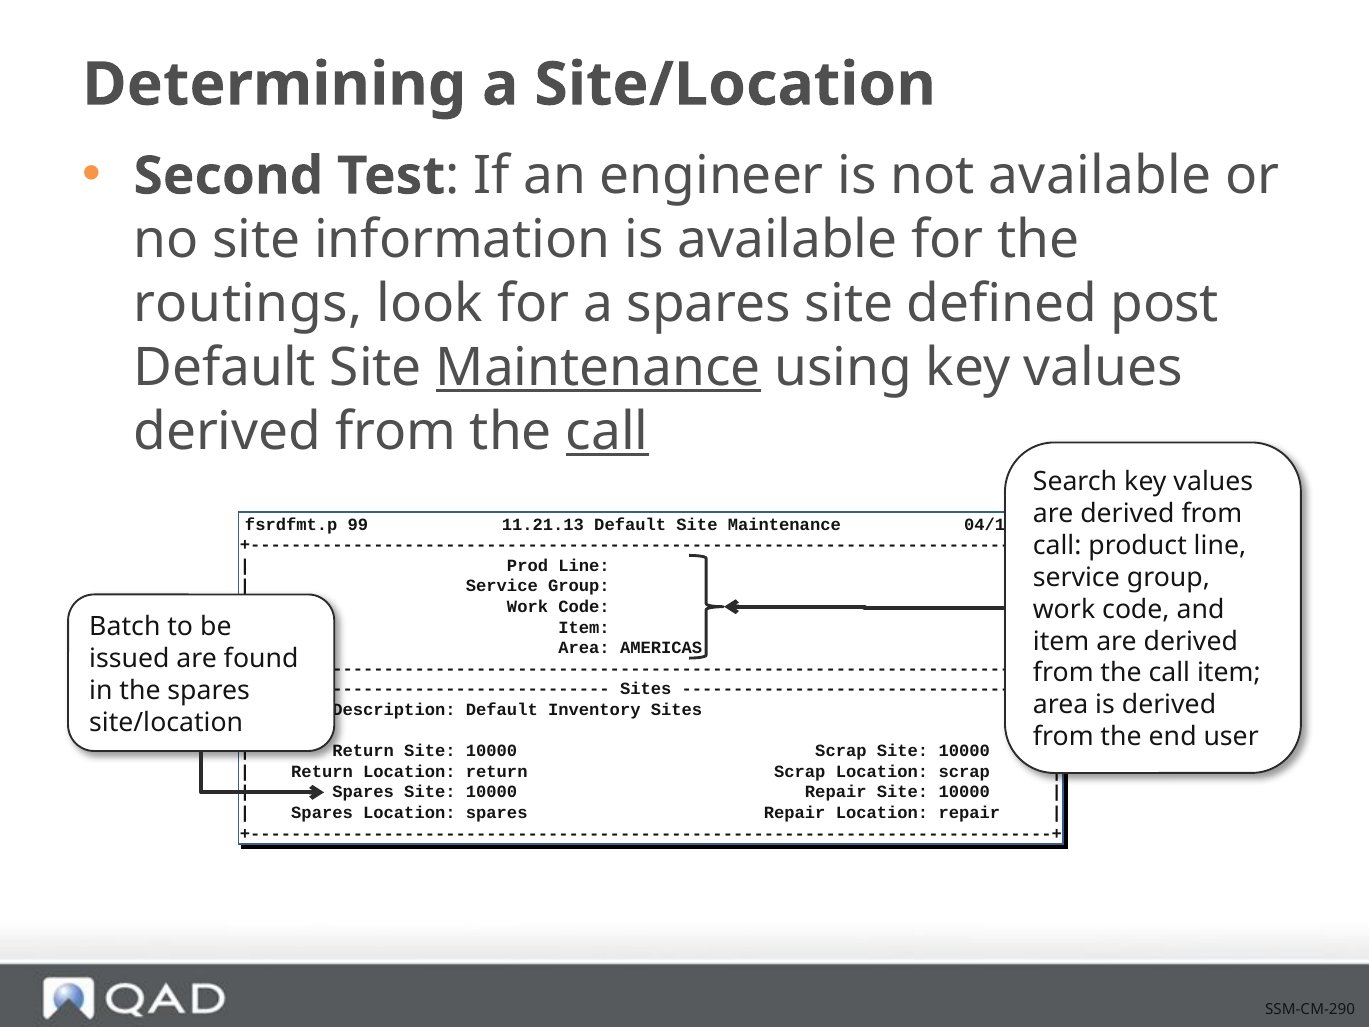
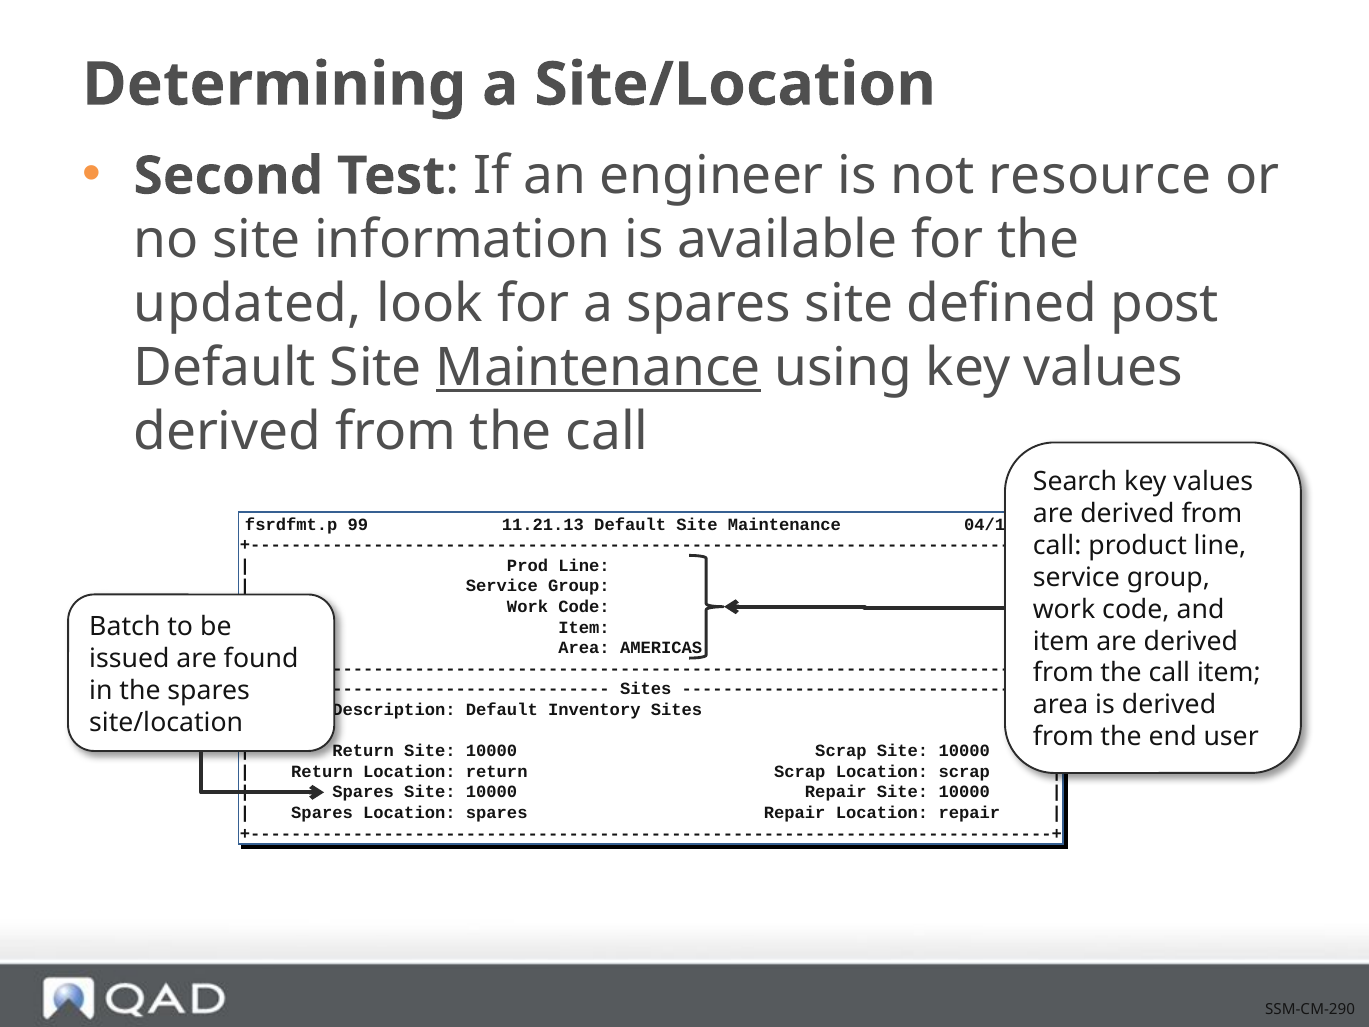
not available: available -> resource (1100, 176)
routings: routings -> updated (248, 304)
call underline: present -> none (607, 432)
